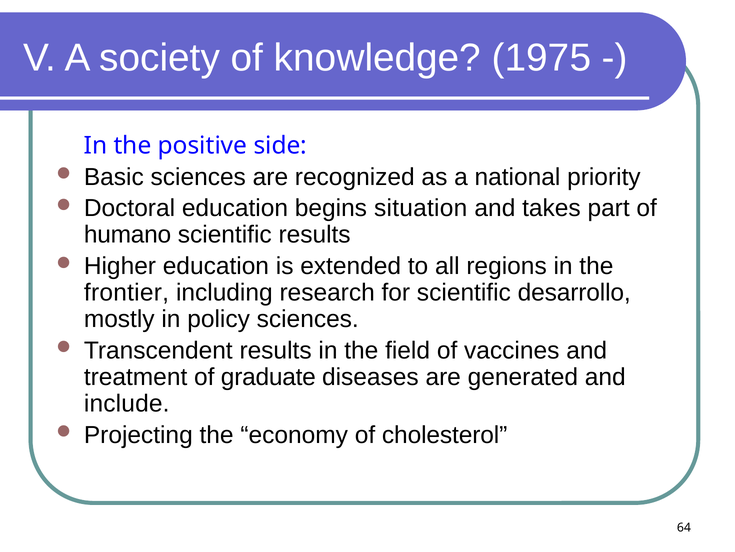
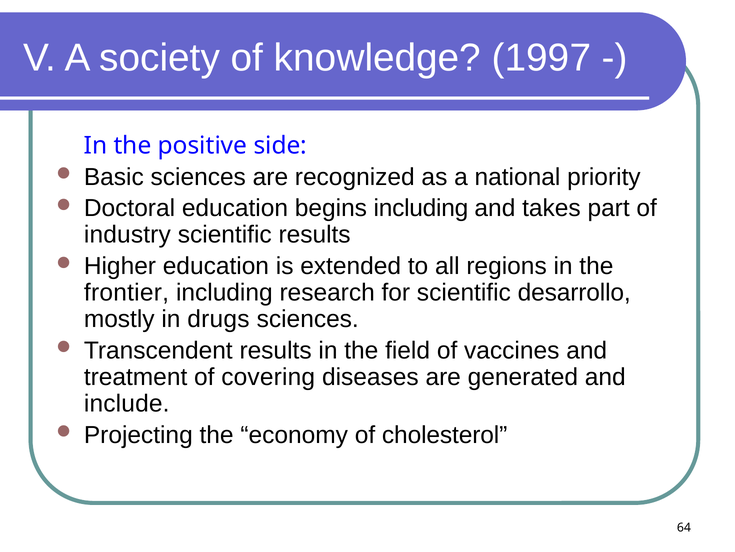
1975: 1975 -> 1997 (541, 58)
begins situation: situation -> including (421, 208)
humano: humano -> industry (127, 235)
policy: policy -> drugs (218, 319)
graduate: graduate -> covering (268, 377)
